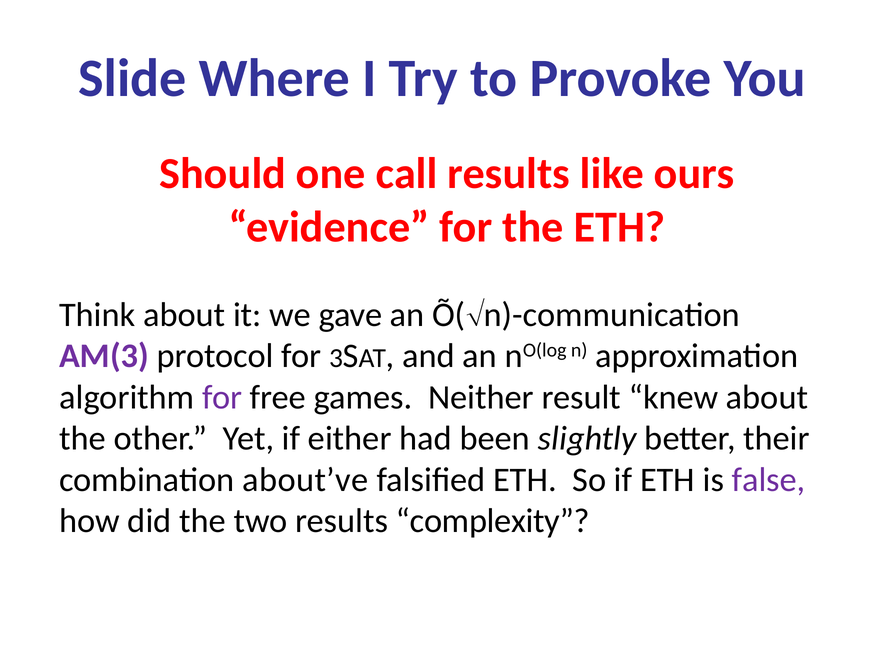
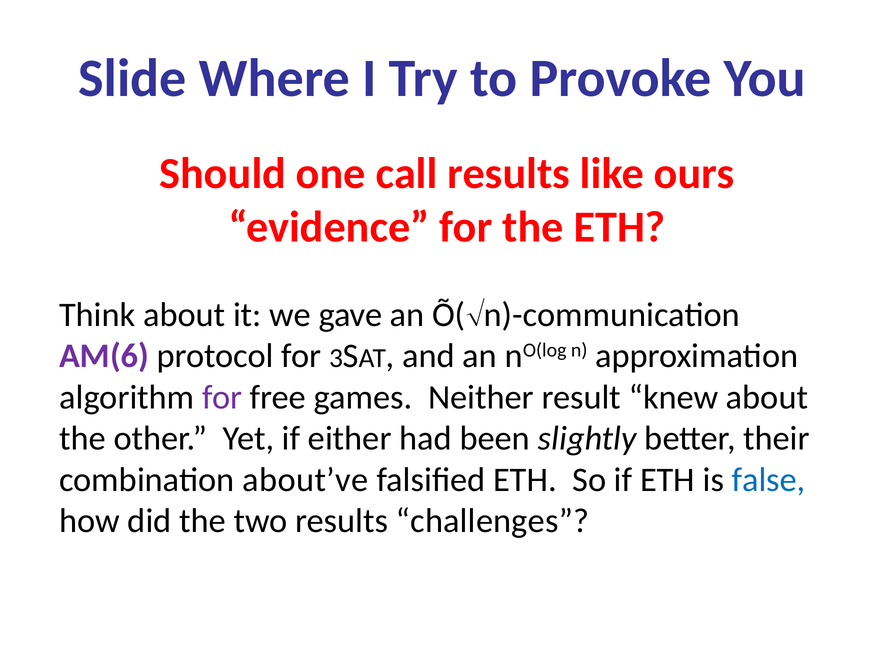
AM(3: AM(3 -> AM(6 (104, 356)
false colour: purple -> blue (768, 480)
complexity: complexity -> challenges (493, 522)
